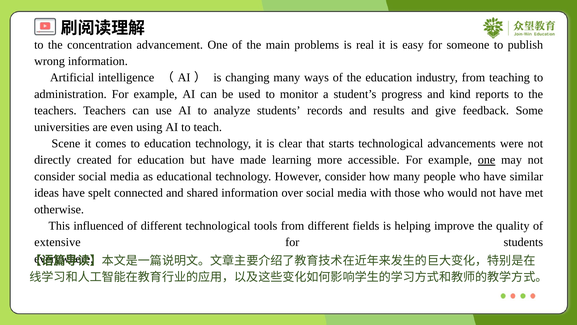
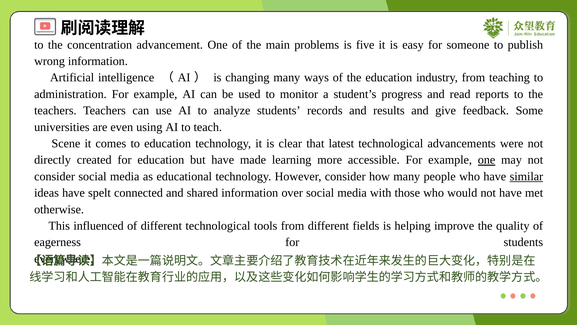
real: real -> five (365, 45)
kind: kind -> read (460, 94)
starts: starts -> latest (341, 143)
similar underline: none -> present (526, 176)
extensive: extensive -> eagerness (58, 242)
